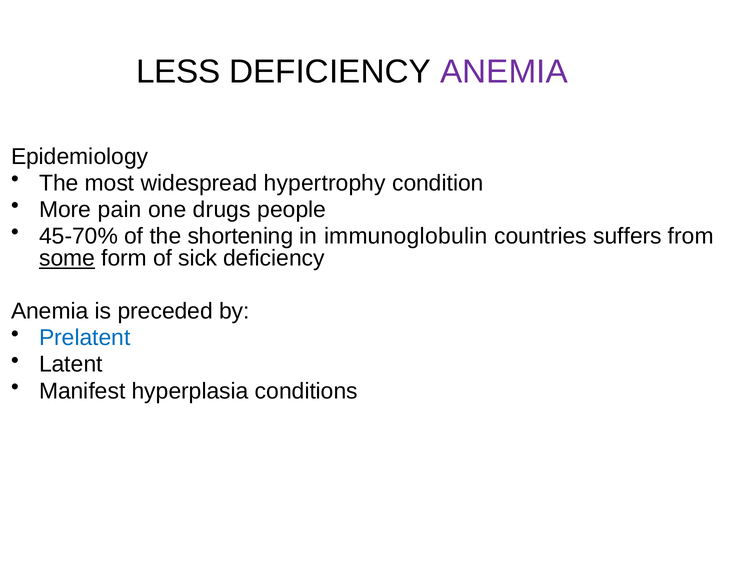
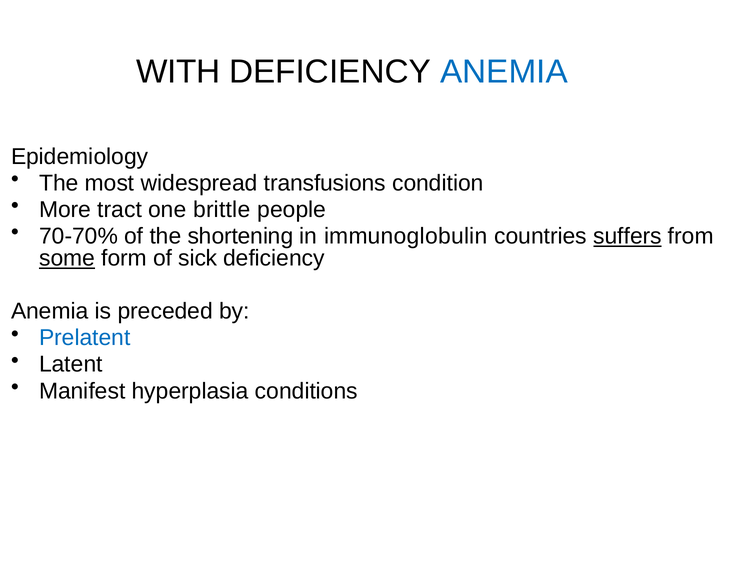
LESS: LESS -> WITH (178, 72)
ANEMIA colour: purple -> blue (504, 72)
hypertrophy: hypertrophy -> transfusions (325, 183)
pain: pain -> tract (120, 210)
drugs: drugs -> brittle (222, 210)
45-70%: 45-70% -> 70-70% (79, 236)
suffers underline: none -> present (628, 236)
